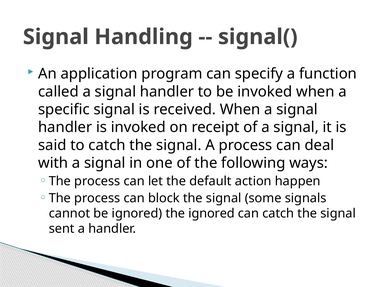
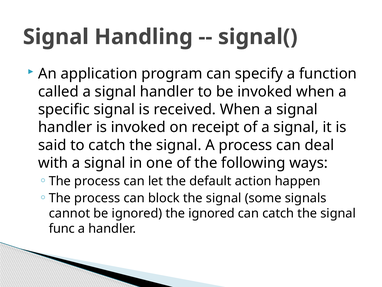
sent: sent -> func (62, 228)
